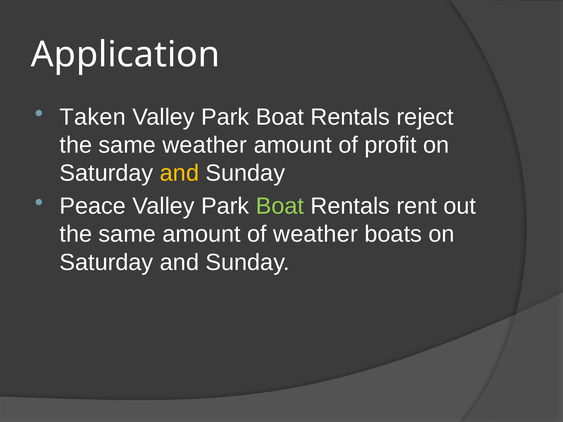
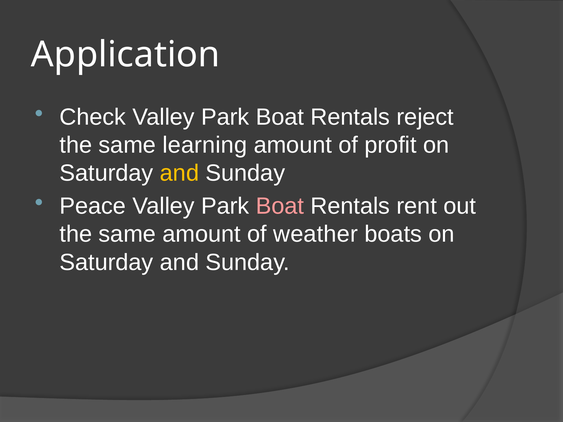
Taken: Taken -> Check (93, 117)
same weather: weather -> learning (205, 145)
Boat colour: light green -> pink (280, 206)
